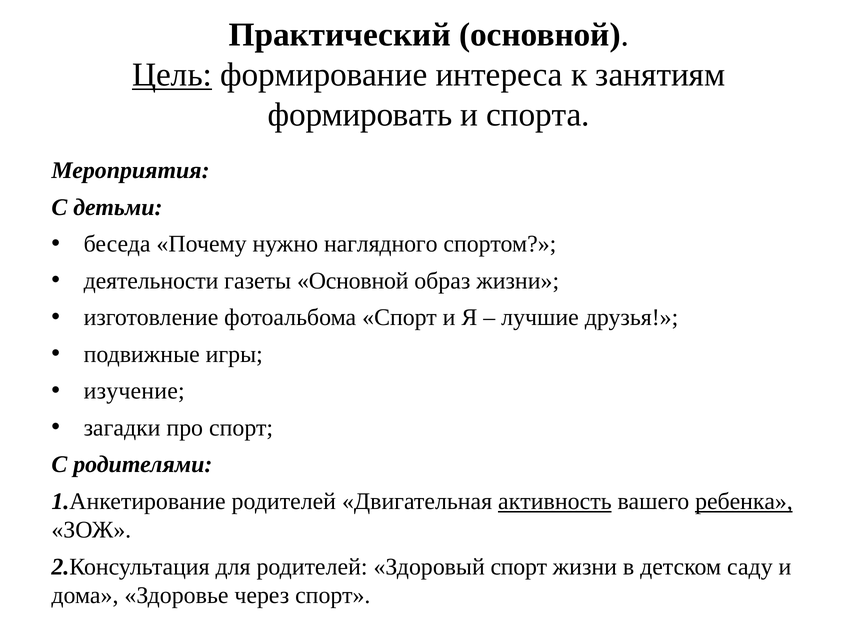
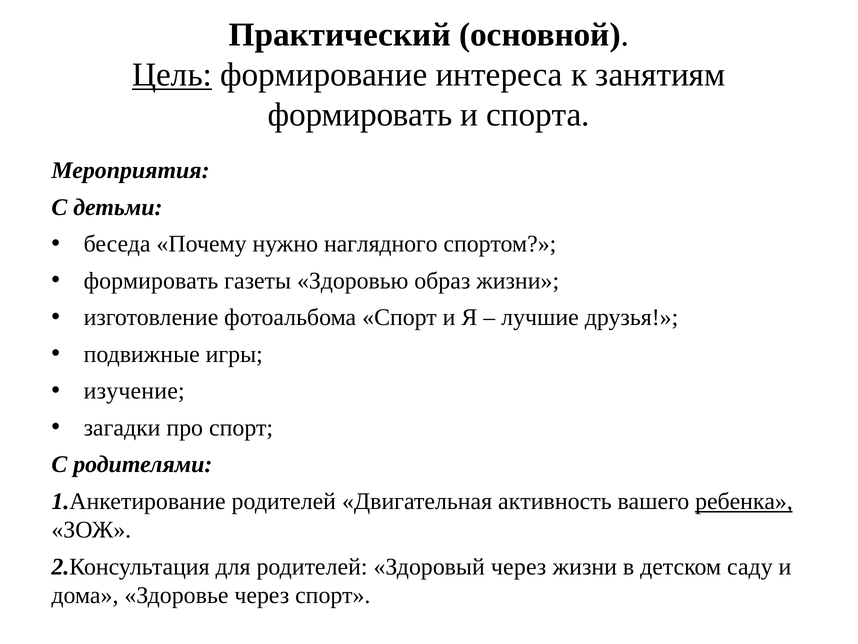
деятельности: деятельности -> формировать (151, 281)
газеты Основной: Основной -> Здоровью (353, 281)
активность underline: present -> none (555, 501)
Здоровый спорт: спорт -> через (519, 566)
